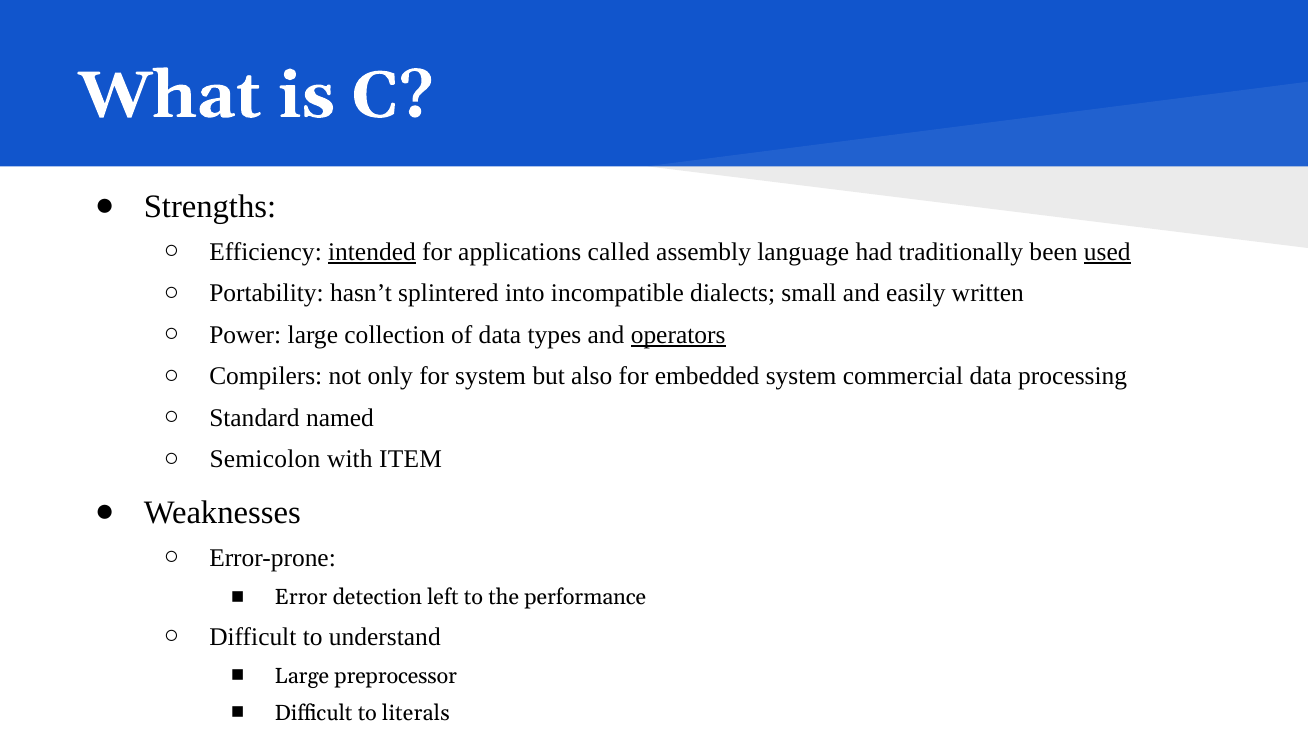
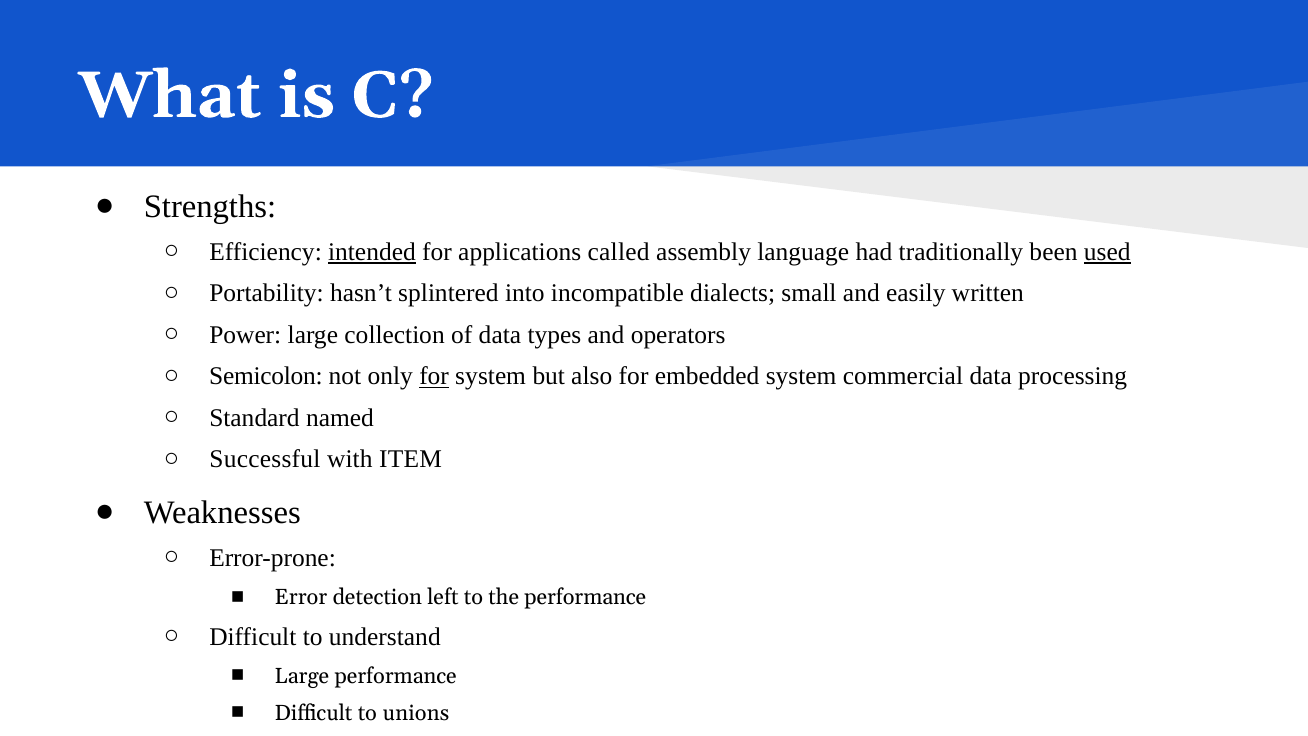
operators underline: present -> none (678, 335)
Compilers: Compilers -> Semicolon (266, 376)
for underline: none -> present (434, 376)
Semicolon: Semicolon -> Successful (265, 459)
Large preprocessor: preprocessor -> performance (396, 676)
literals: literals -> unions (416, 713)
